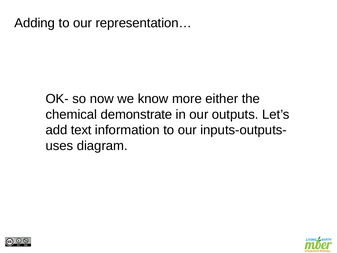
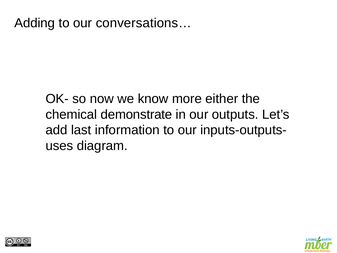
representation…: representation… -> conversations… (144, 23)
text: text -> last (81, 130)
